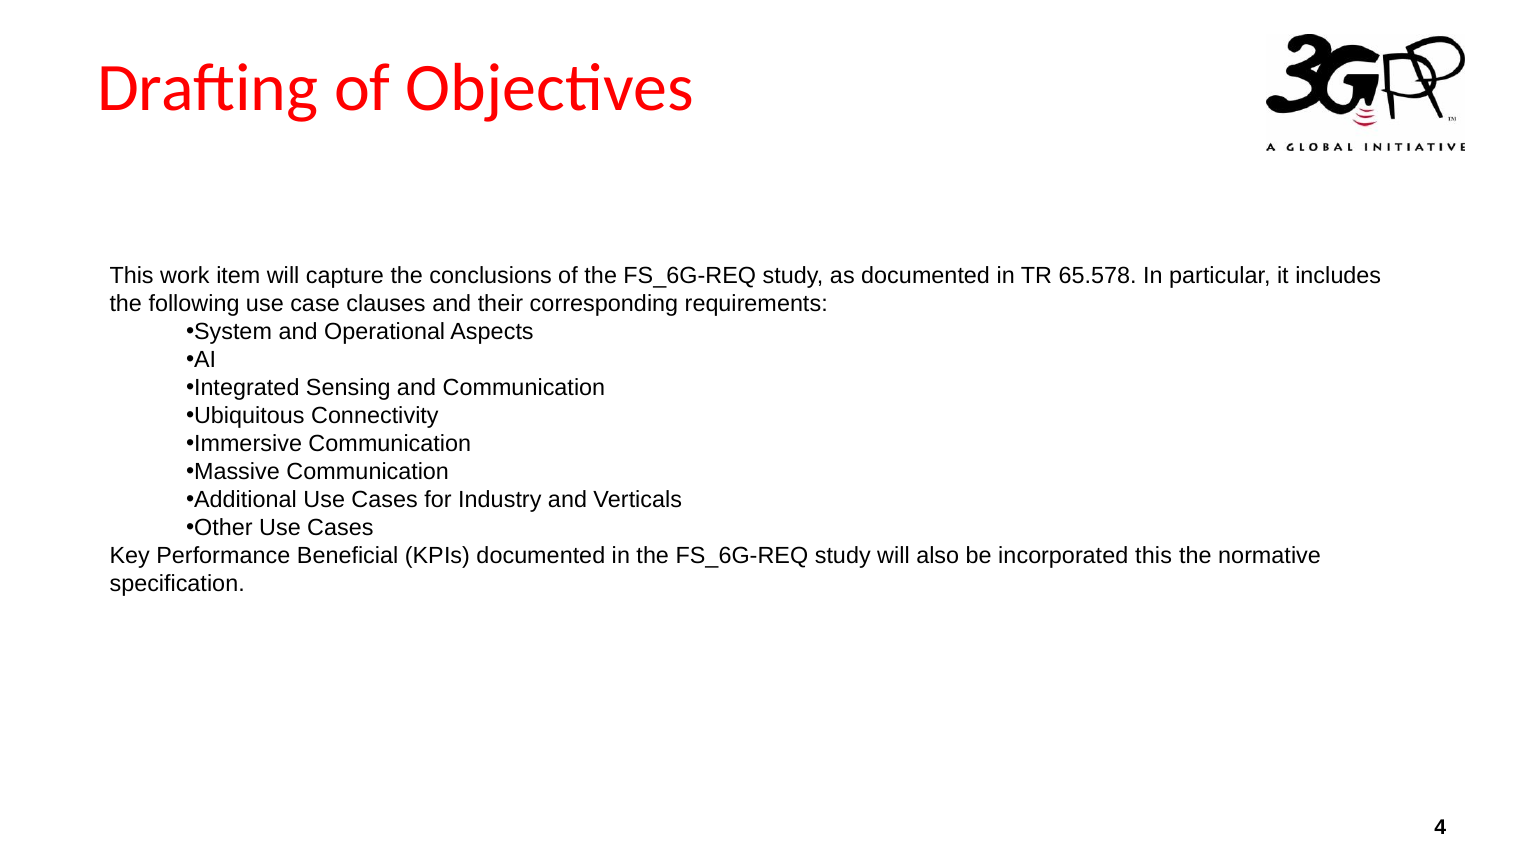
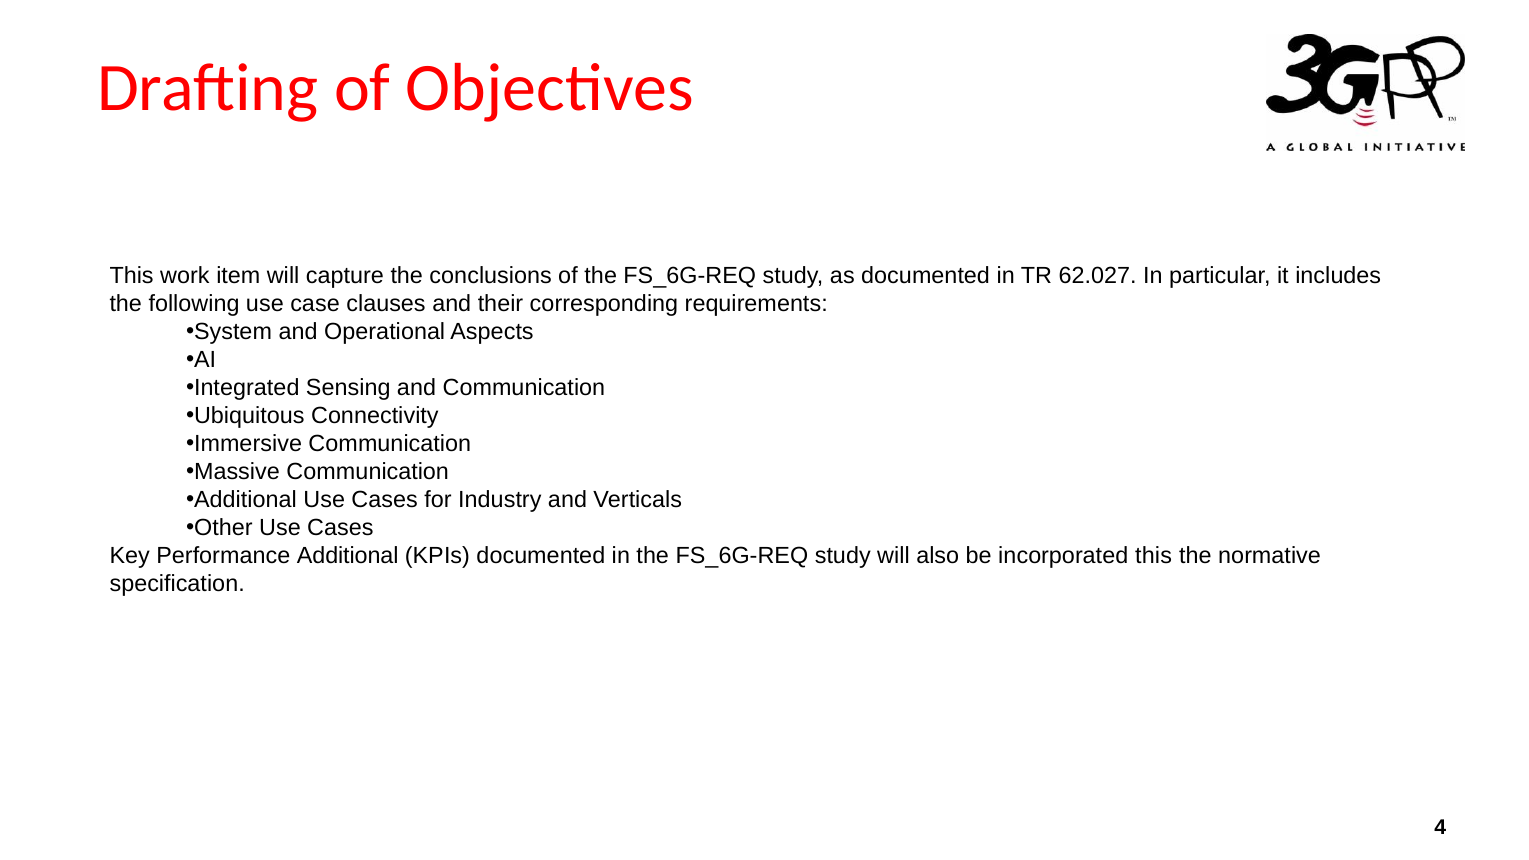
65.578: 65.578 -> 62.027 (1098, 276)
Performance Beneficial: Beneficial -> Additional (348, 556)
